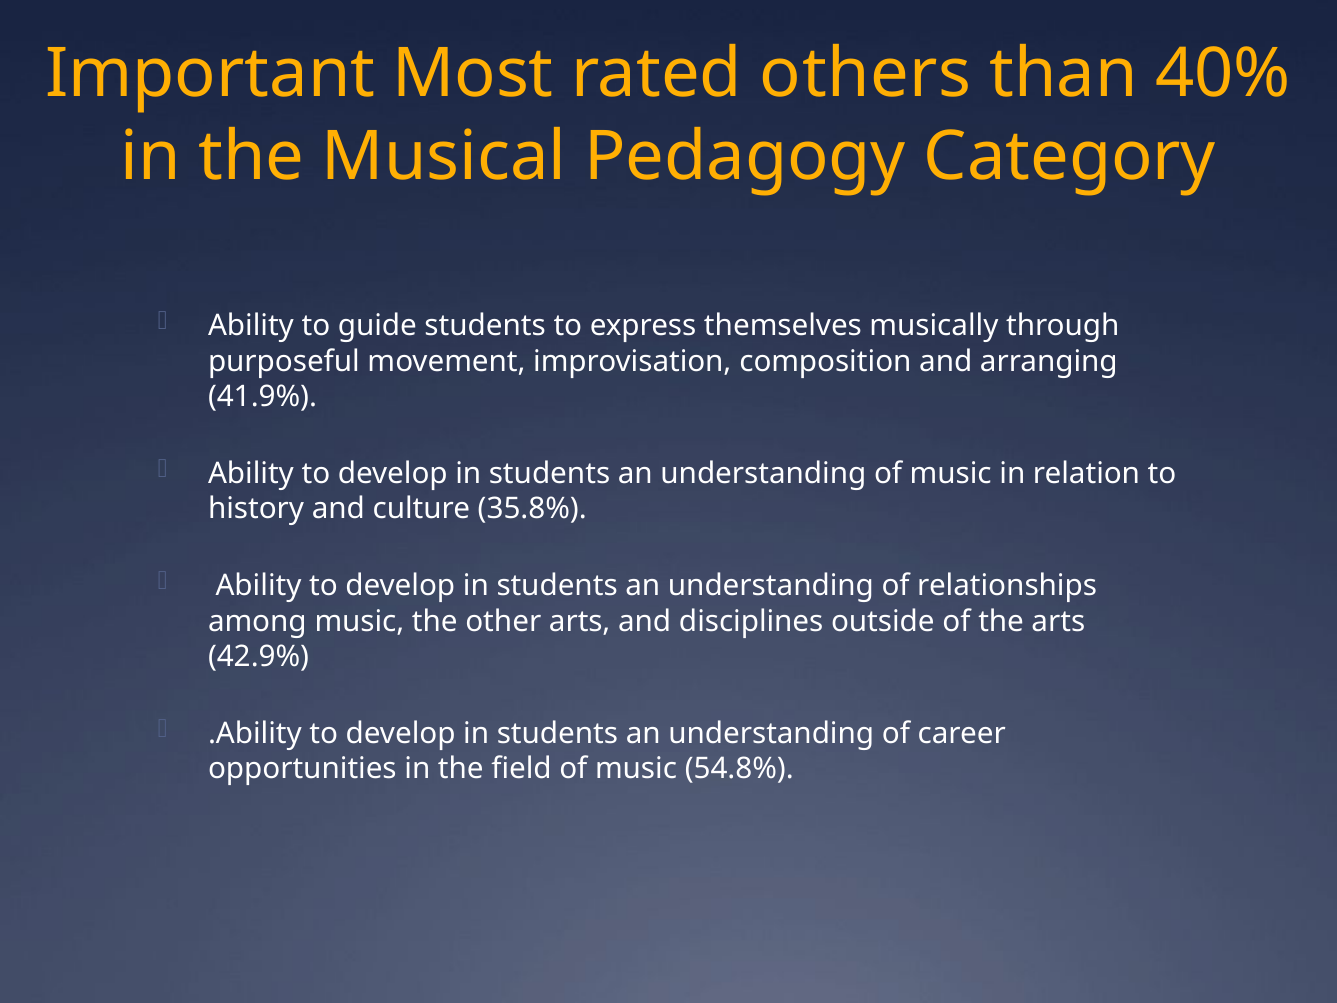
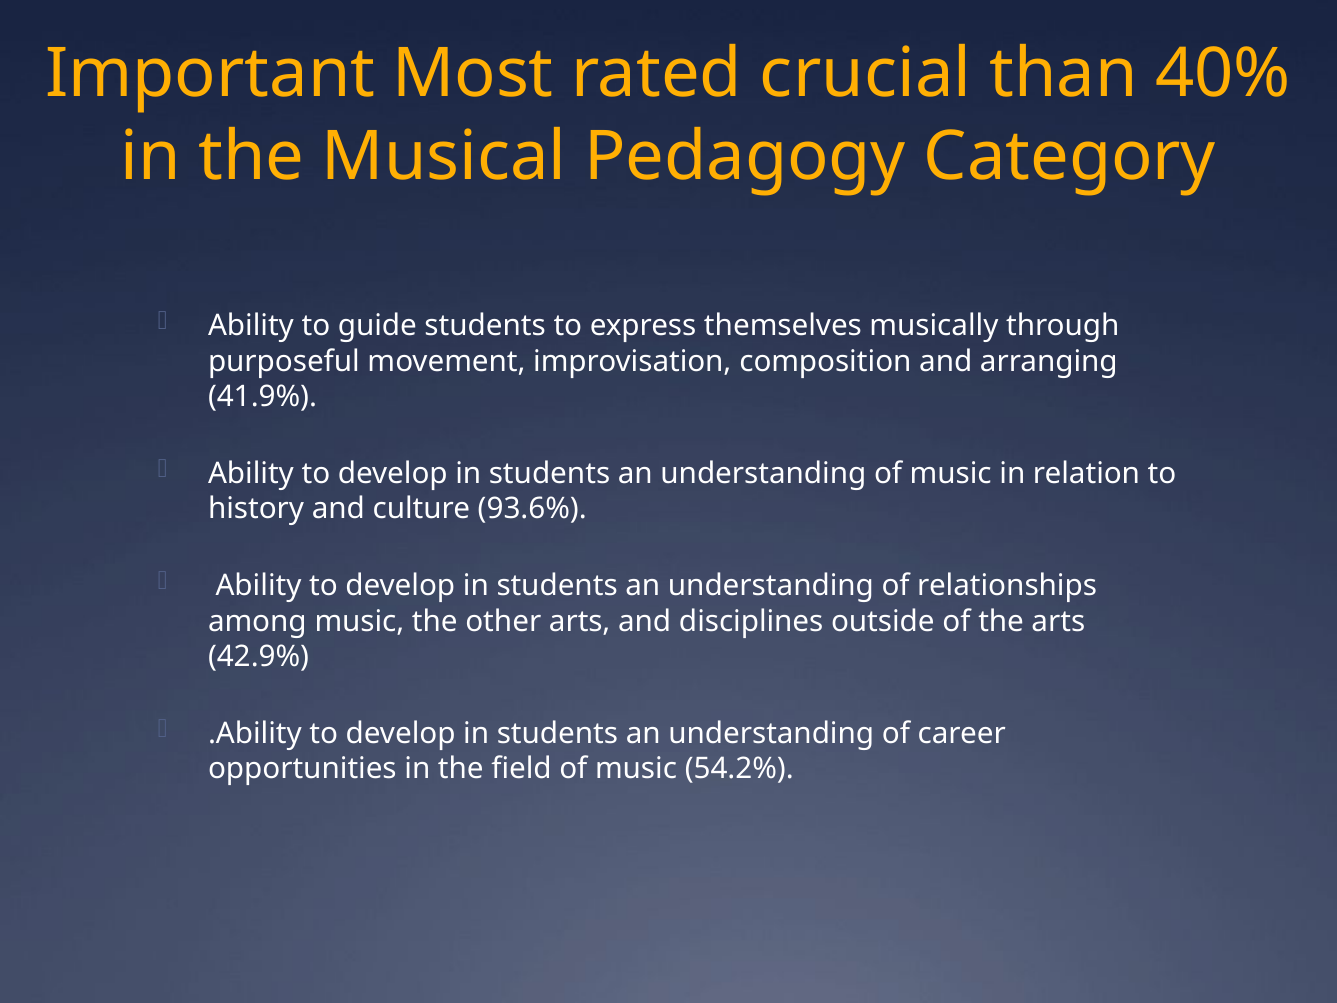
others: others -> crucial (866, 74)
35.8%: 35.8% -> 93.6% (532, 509)
54.8%: 54.8% -> 54.2% (739, 769)
